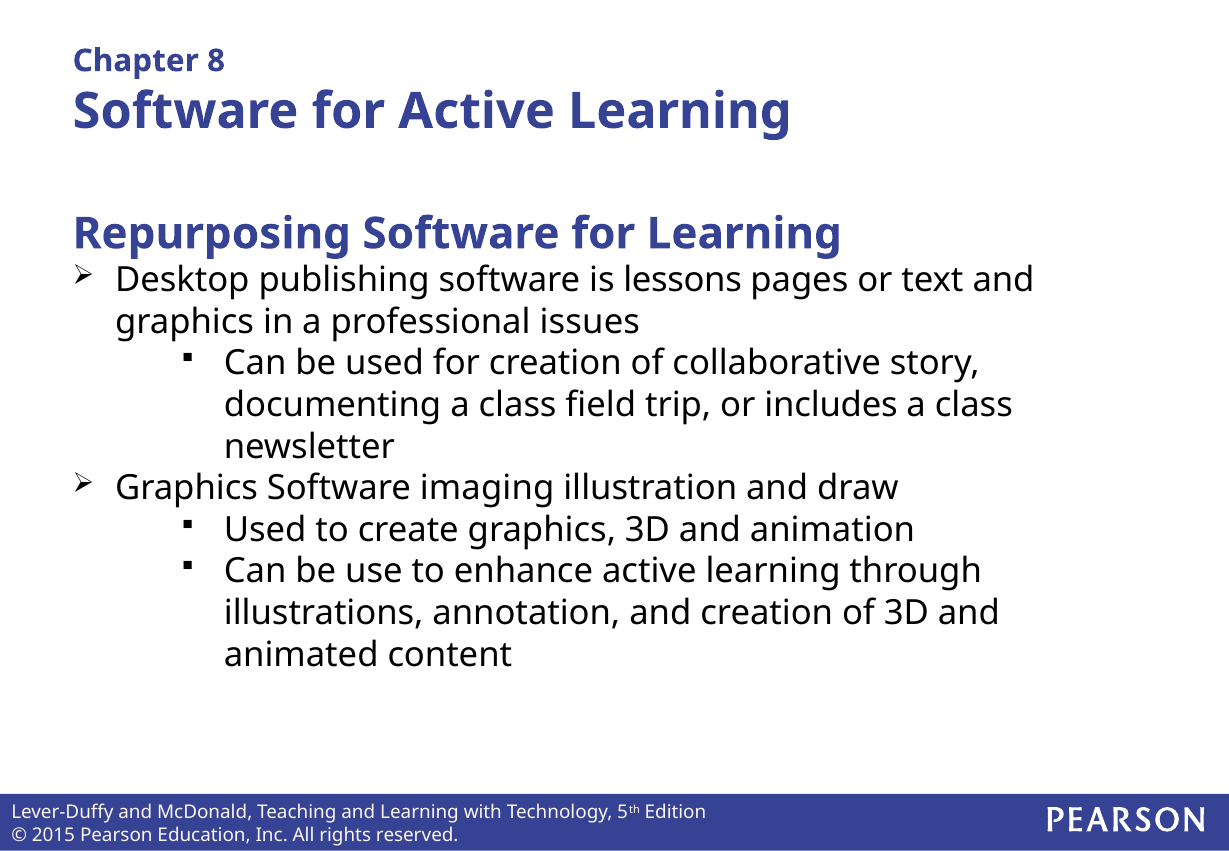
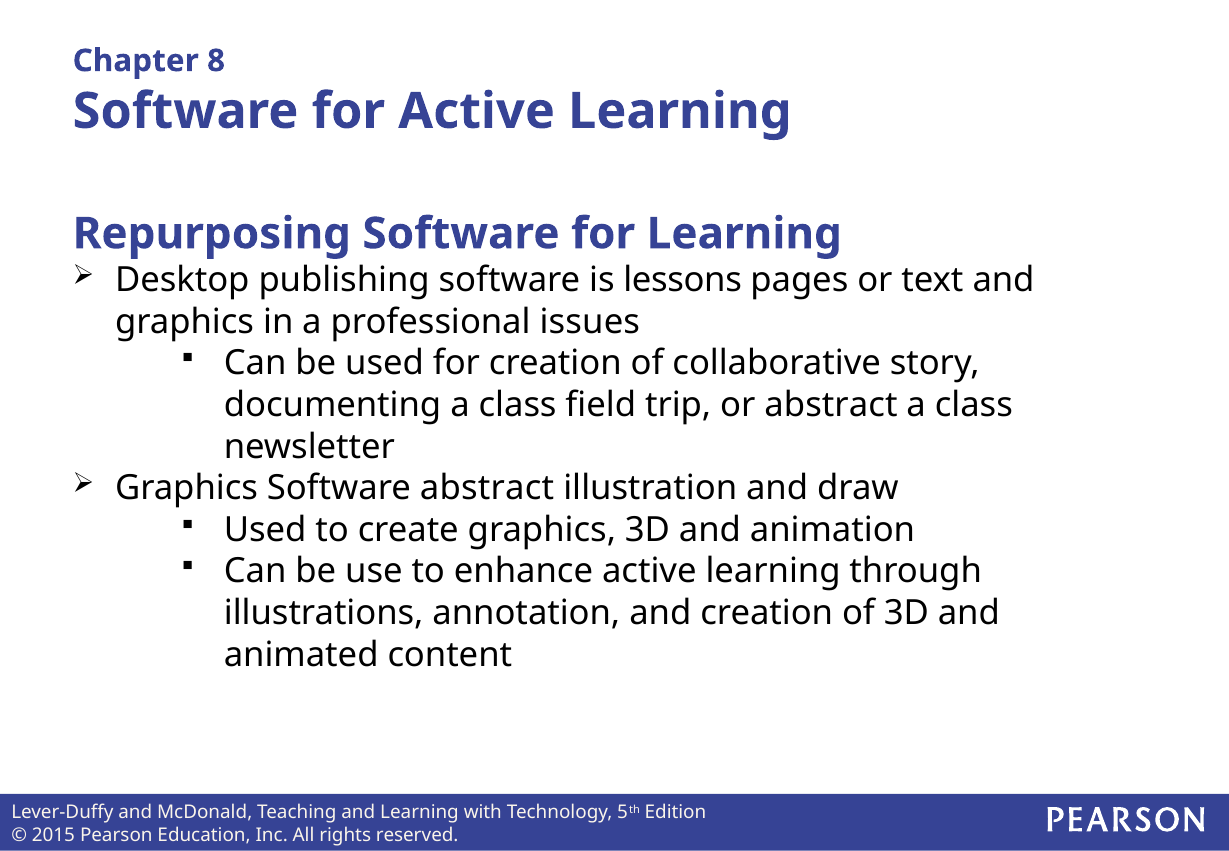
or includes: includes -> abstract (831, 405)
Software imaging: imaging -> abstract (487, 488)
